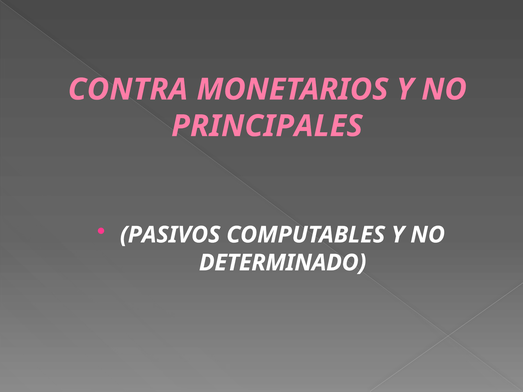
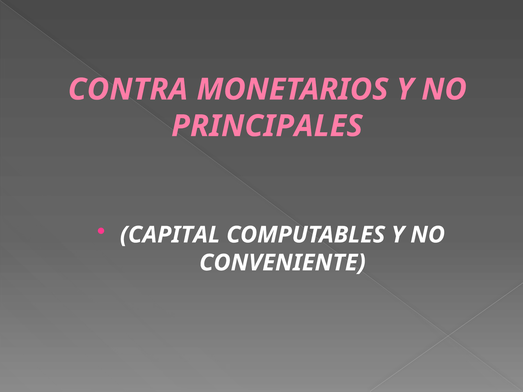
PASIVOS: PASIVOS -> CAPITAL (170, 235)
DETERMINADO: DETERMINADO -> CONVENIENTE (282, 263)
